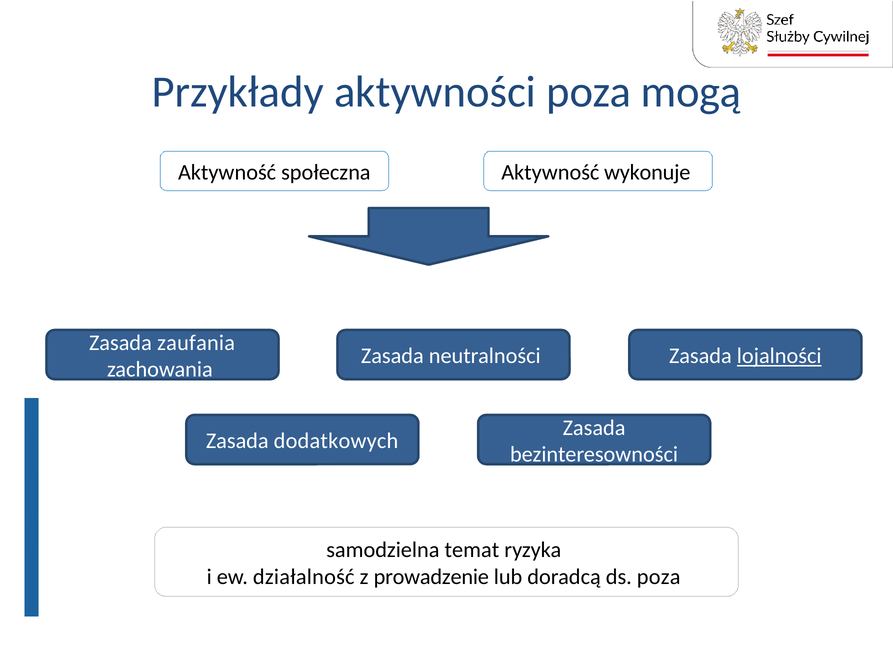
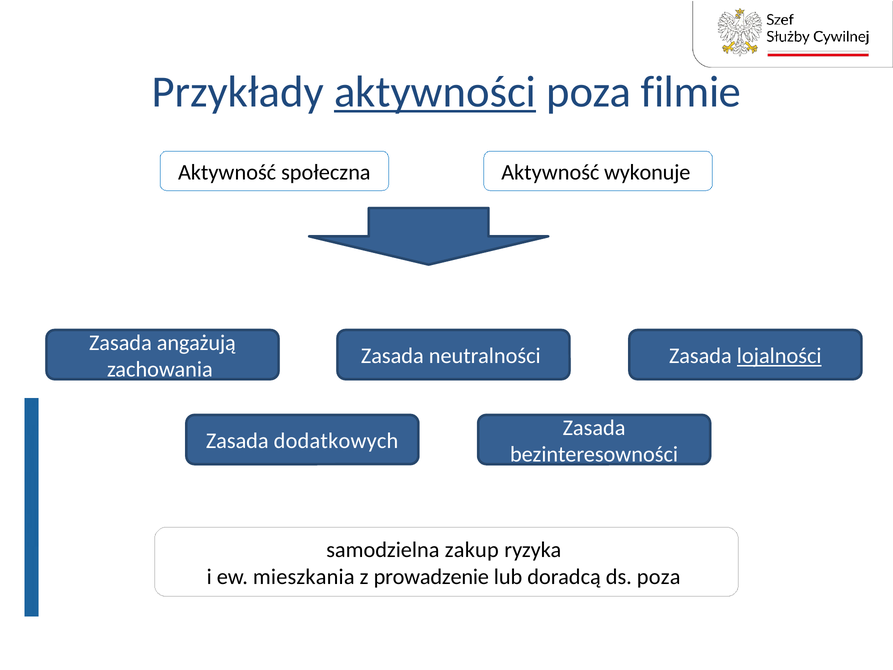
aktywności underline: none -> present (435, 92)
mogą: mogą -> filmie (691, 92)
zaufania: zaufania -> angażują (196, 343)
temat: temat -> zakup (472, 550)
działalność: działalność -> mieszkania (304, 577)
